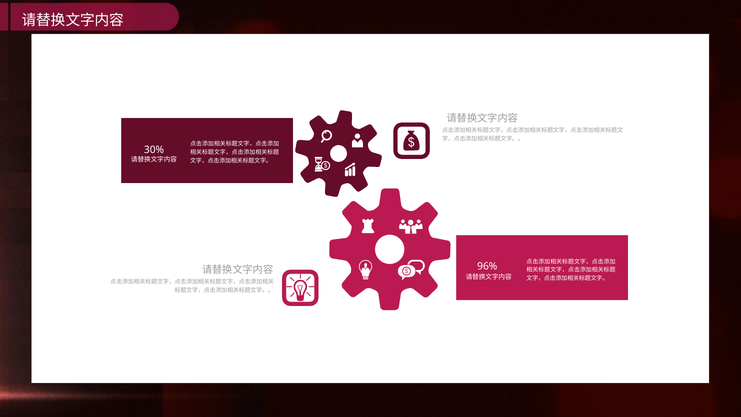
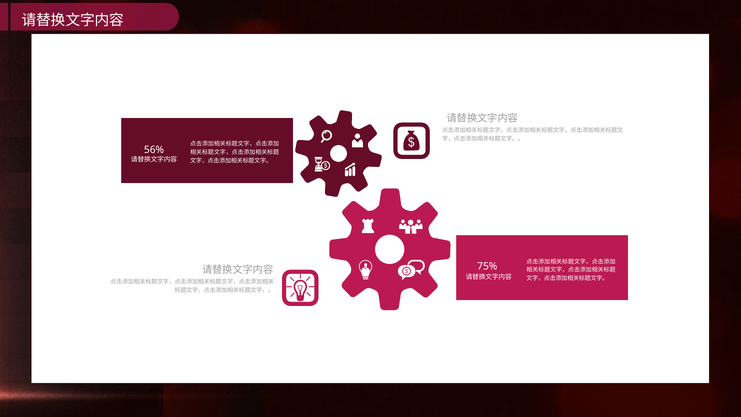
30%: 30% -> 56% (154, 150)
96%: 96% -> 75% (487, 266)
